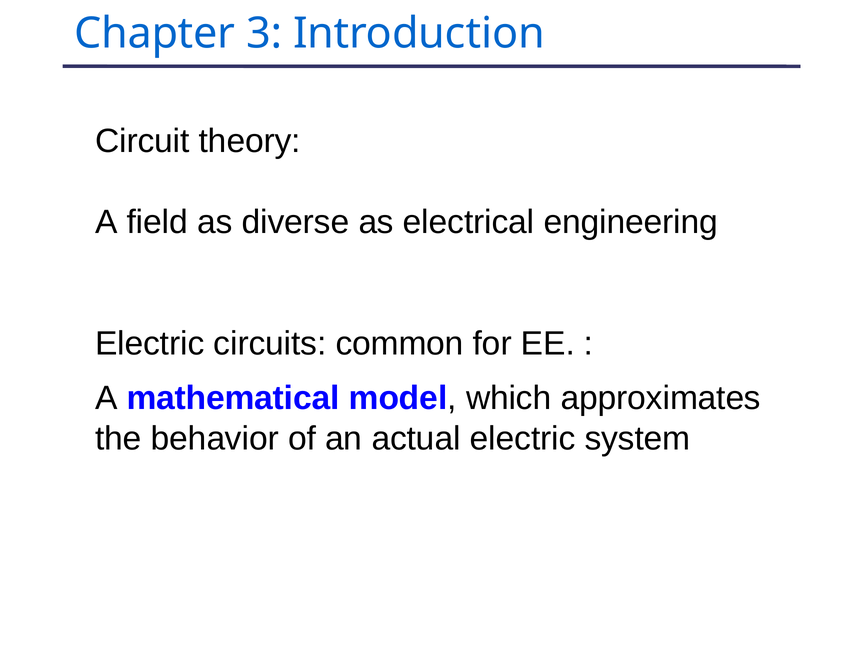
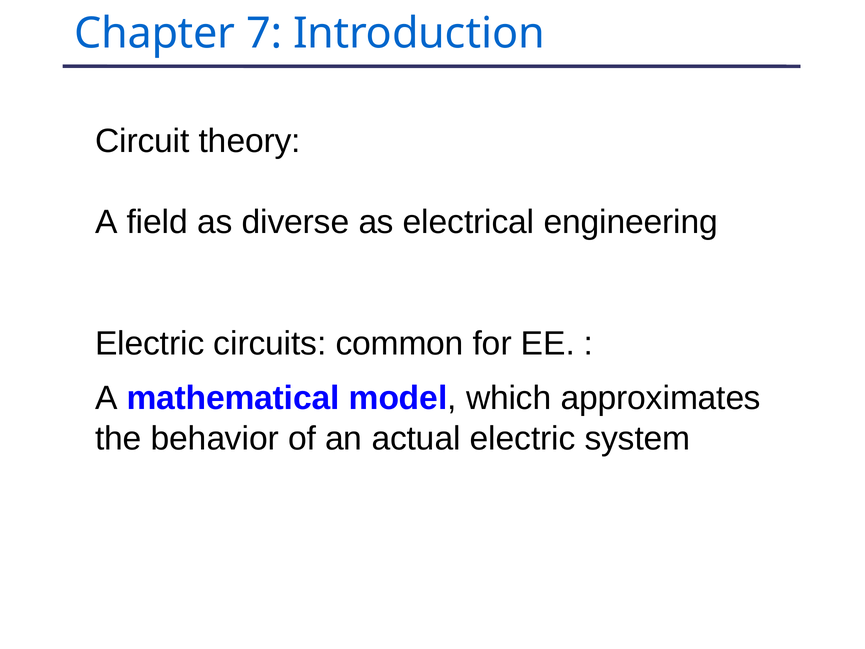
3: 3 -> 7 (264, 34)
